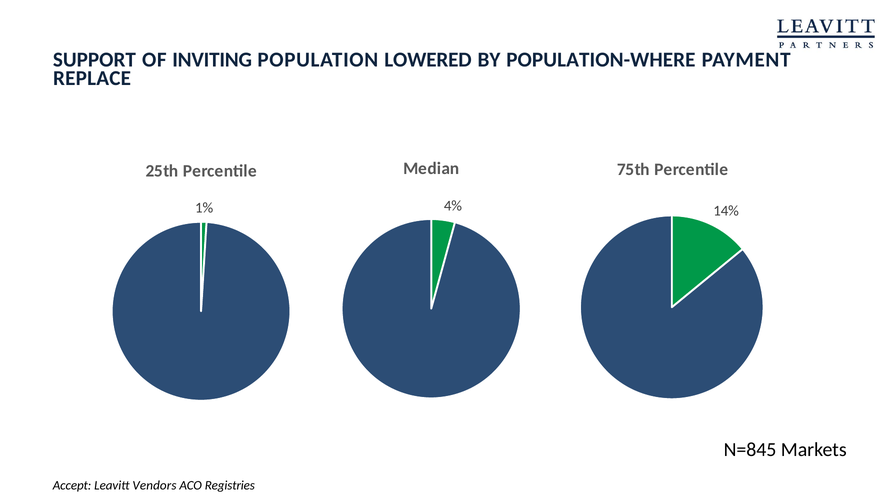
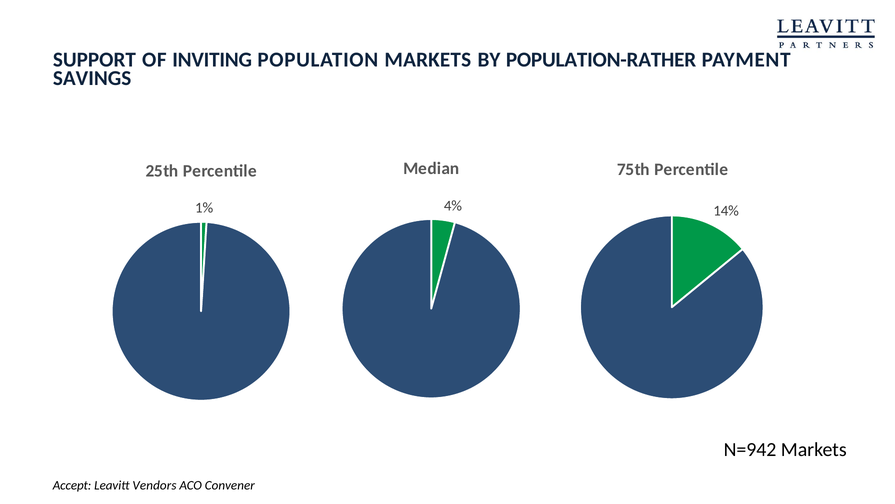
POPULATION LOWERED: LOWERED -> MARKETS (428, 60)
POPULATION-WHERE: POPULATION-WHERE -> POPULATION-RATHER (601, 60)
REPLACE: REPLACE -> SAVINGS (92, 78)
N=845: N=845 -> N=942 (750, 449)
Registries: Registries -> Convener (230, 485)
